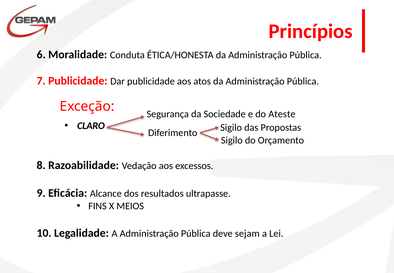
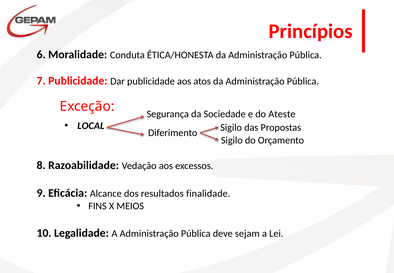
CLARO: CLARO -> LOCAL (91, 126)
ultrapasse: ultrapasse -> finalidade (208, 193)
